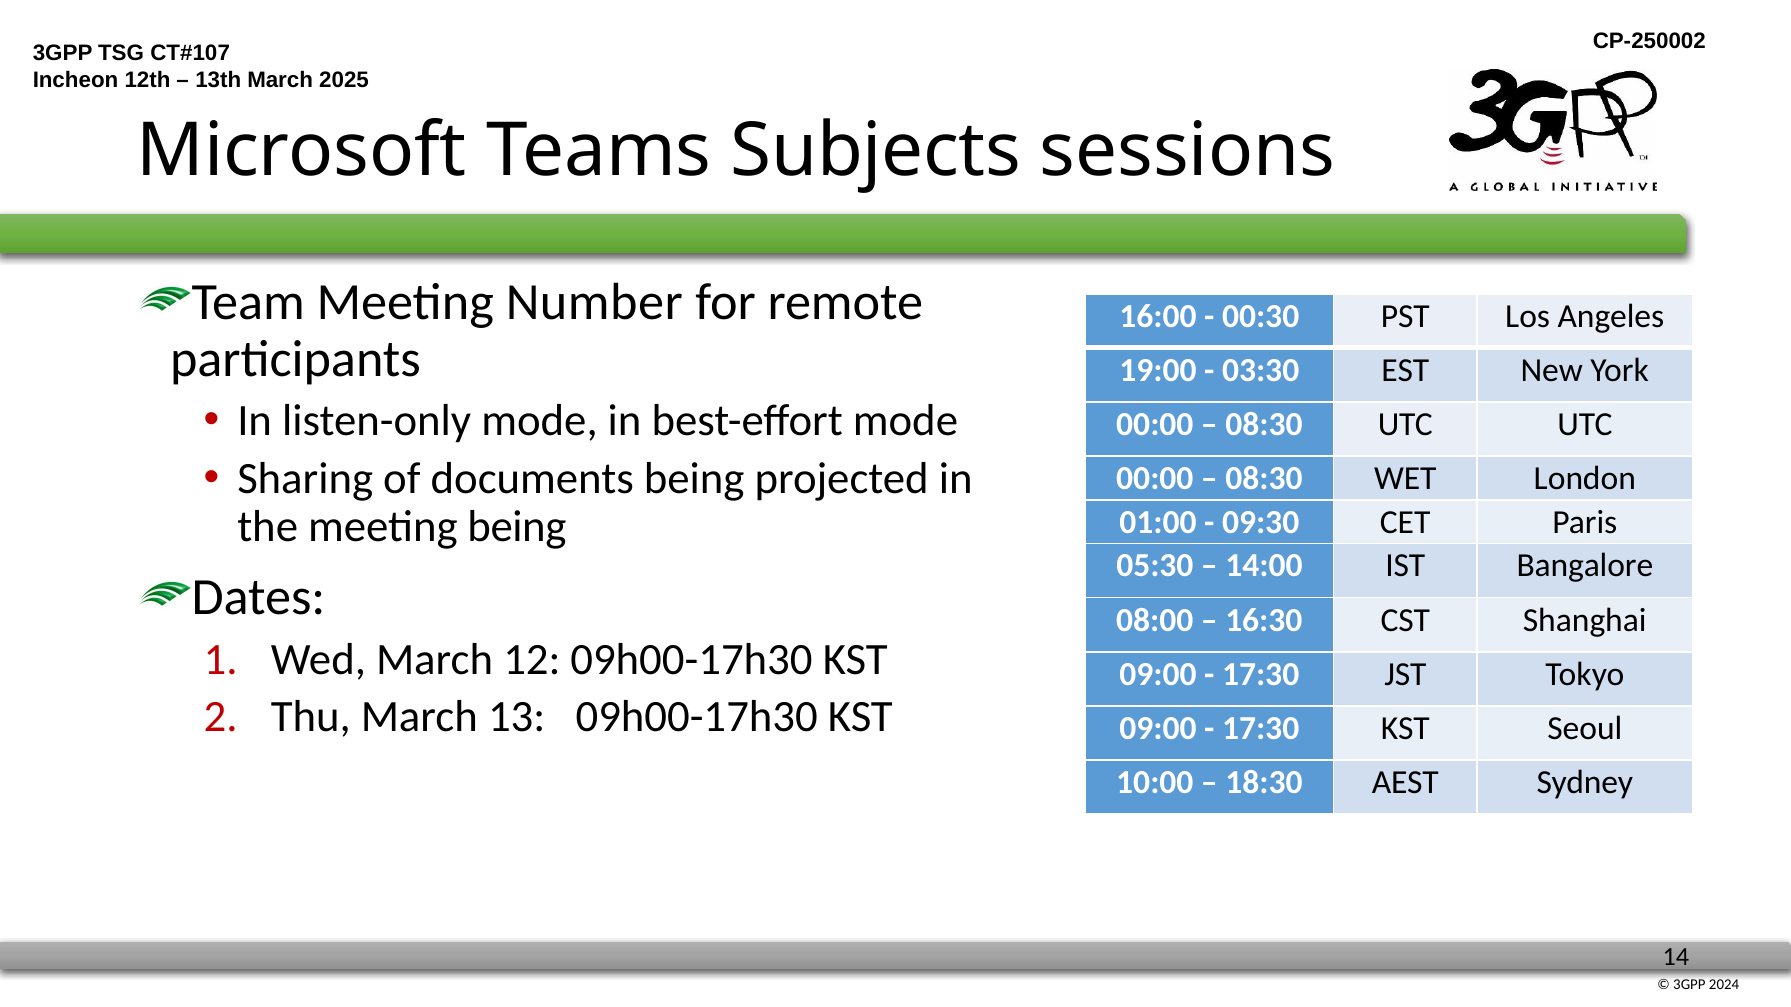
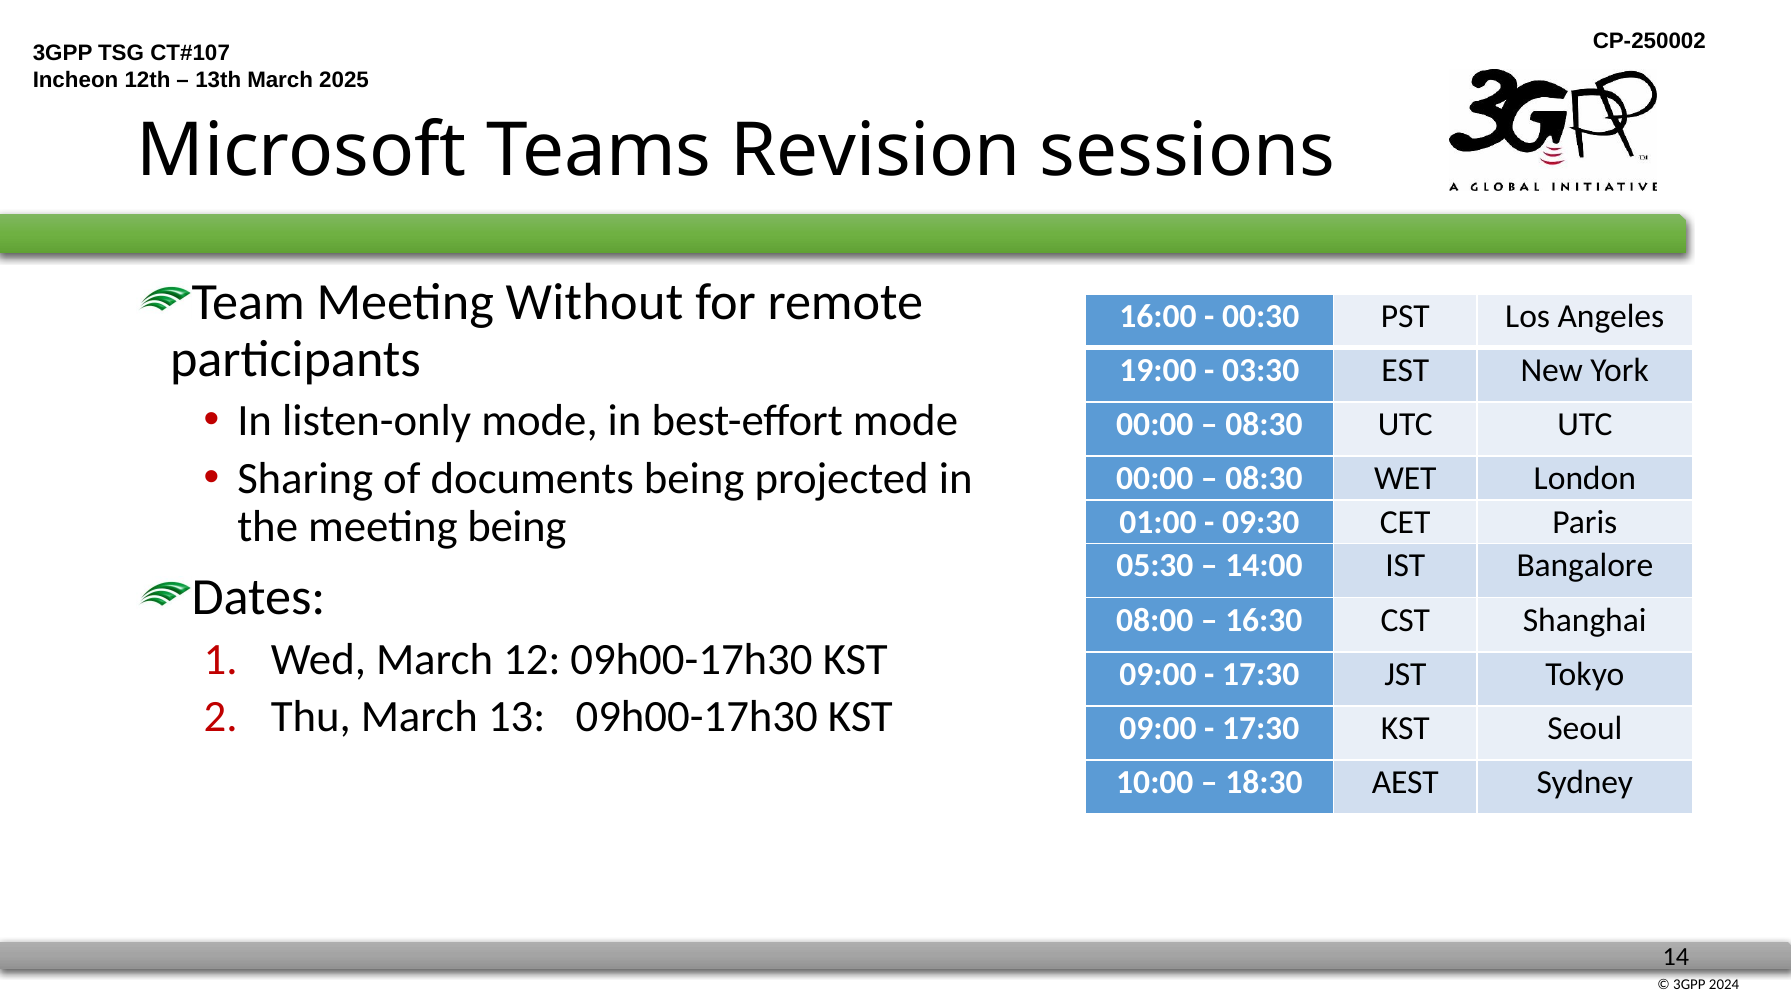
Subjects: Subjects -> Revision (876, 150)
Number: Number -> Without (594, 303)
